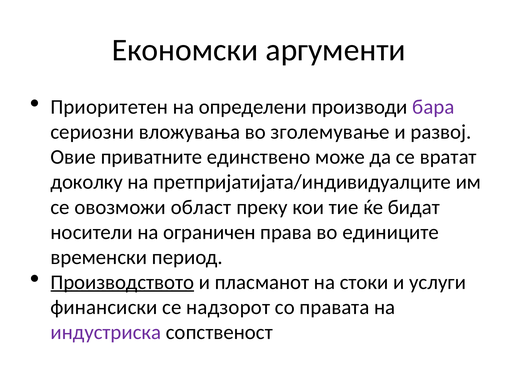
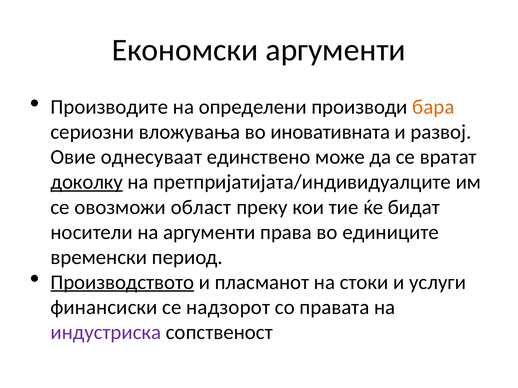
Приоритетен: Приоритетен -> Производите (109, 107)
бара colour: purple -> orange (433, 107)
зголемување: зголемување -> иновативната (330, 132)
приватните: приватните -> однесуваат (151, 157)
доколку underline: none -> present (87, 182)
на ограничен: ограничен -> аргументи (209, 232)
